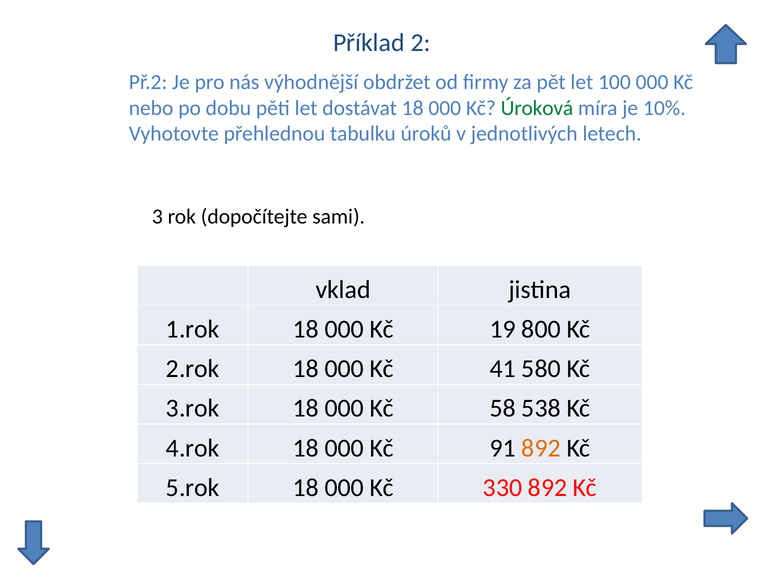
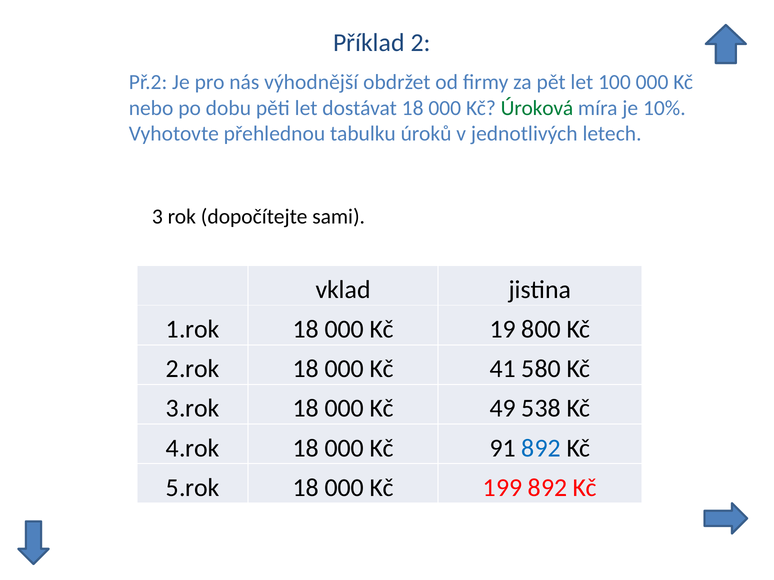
58: 58 -> 49 (503, 409)
892 colour: orange -> blue (541, 448)
330: 330 -> 199 (503, 488)
